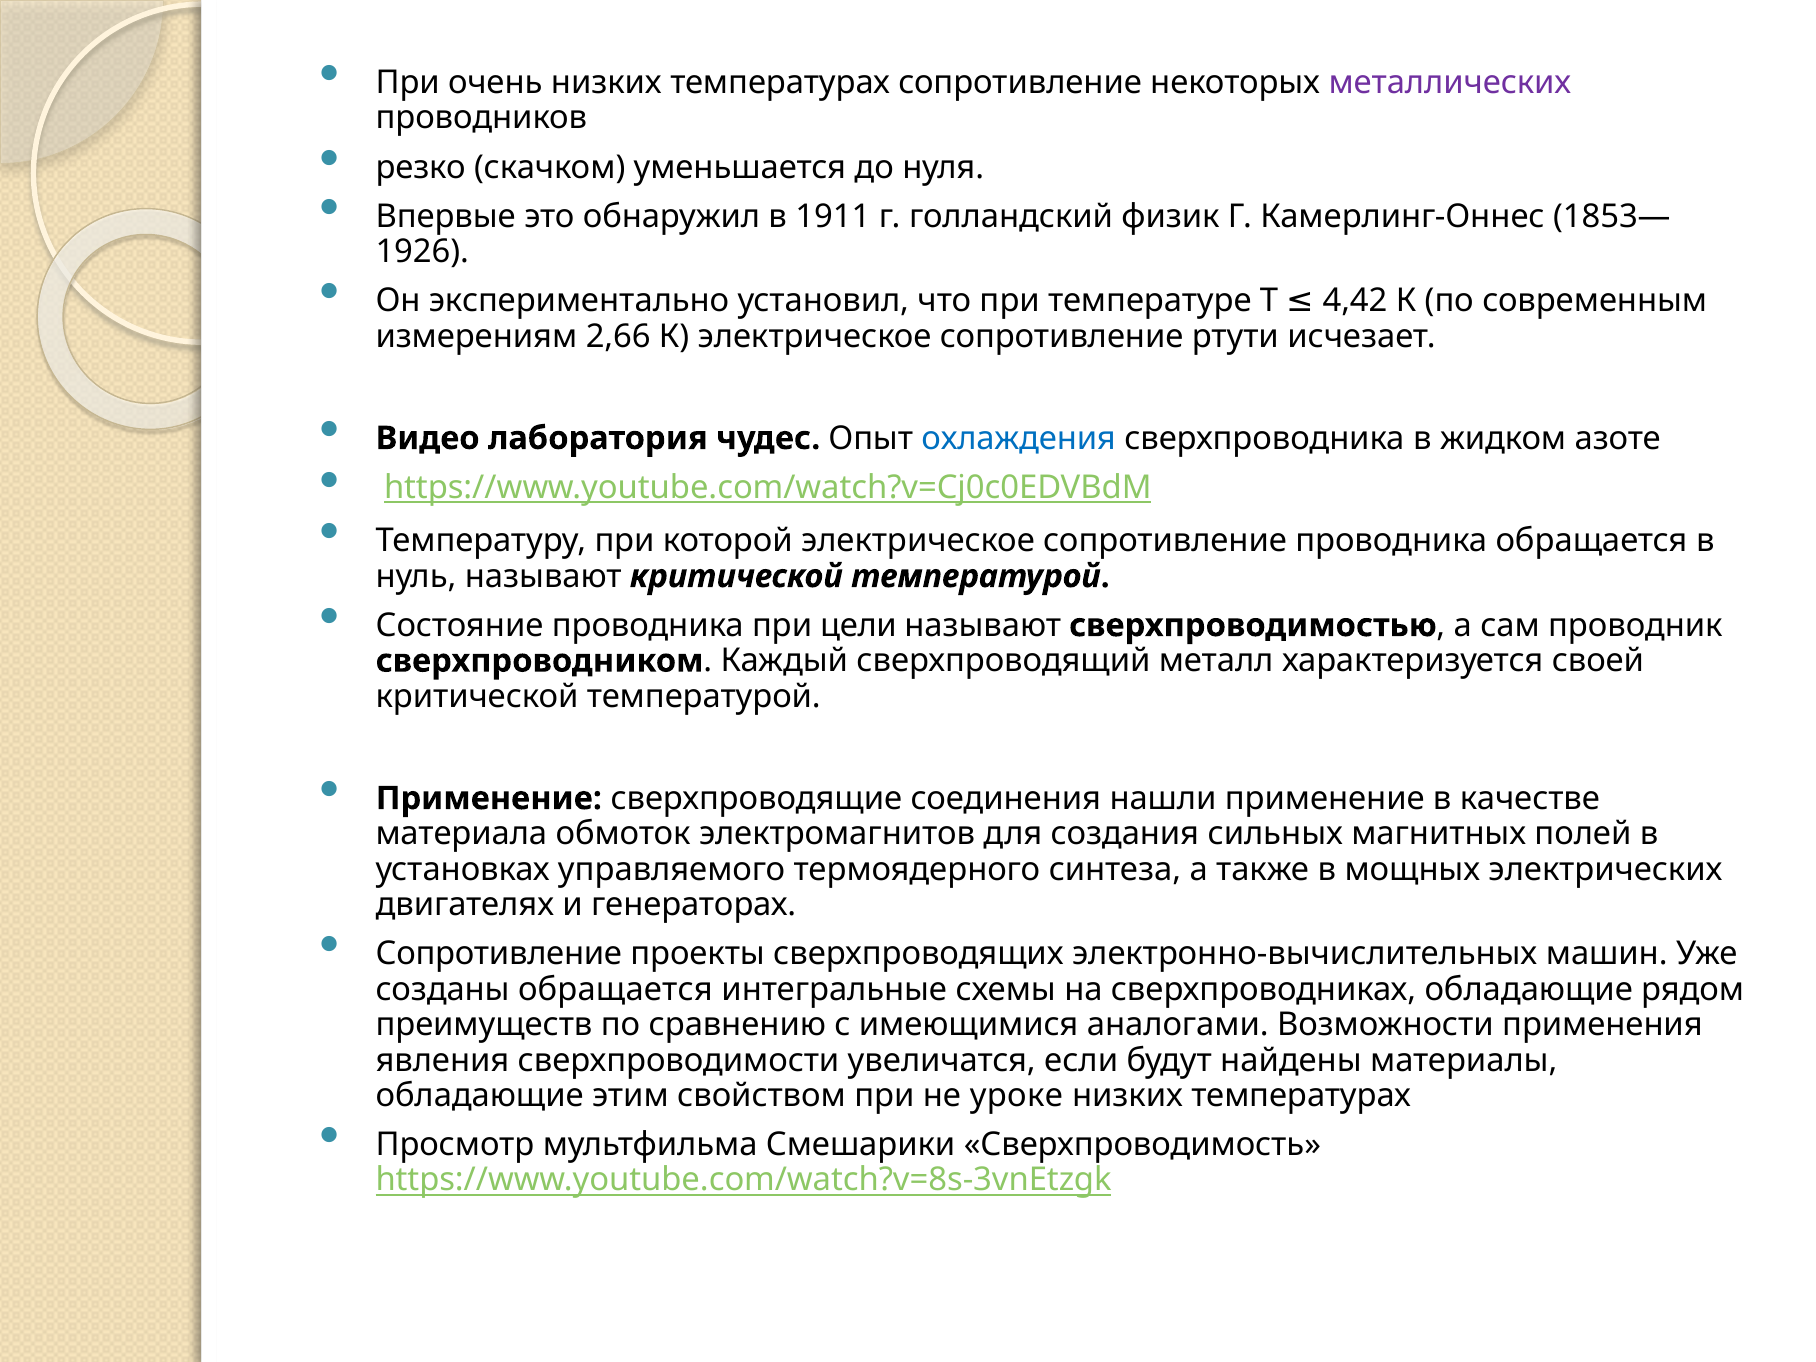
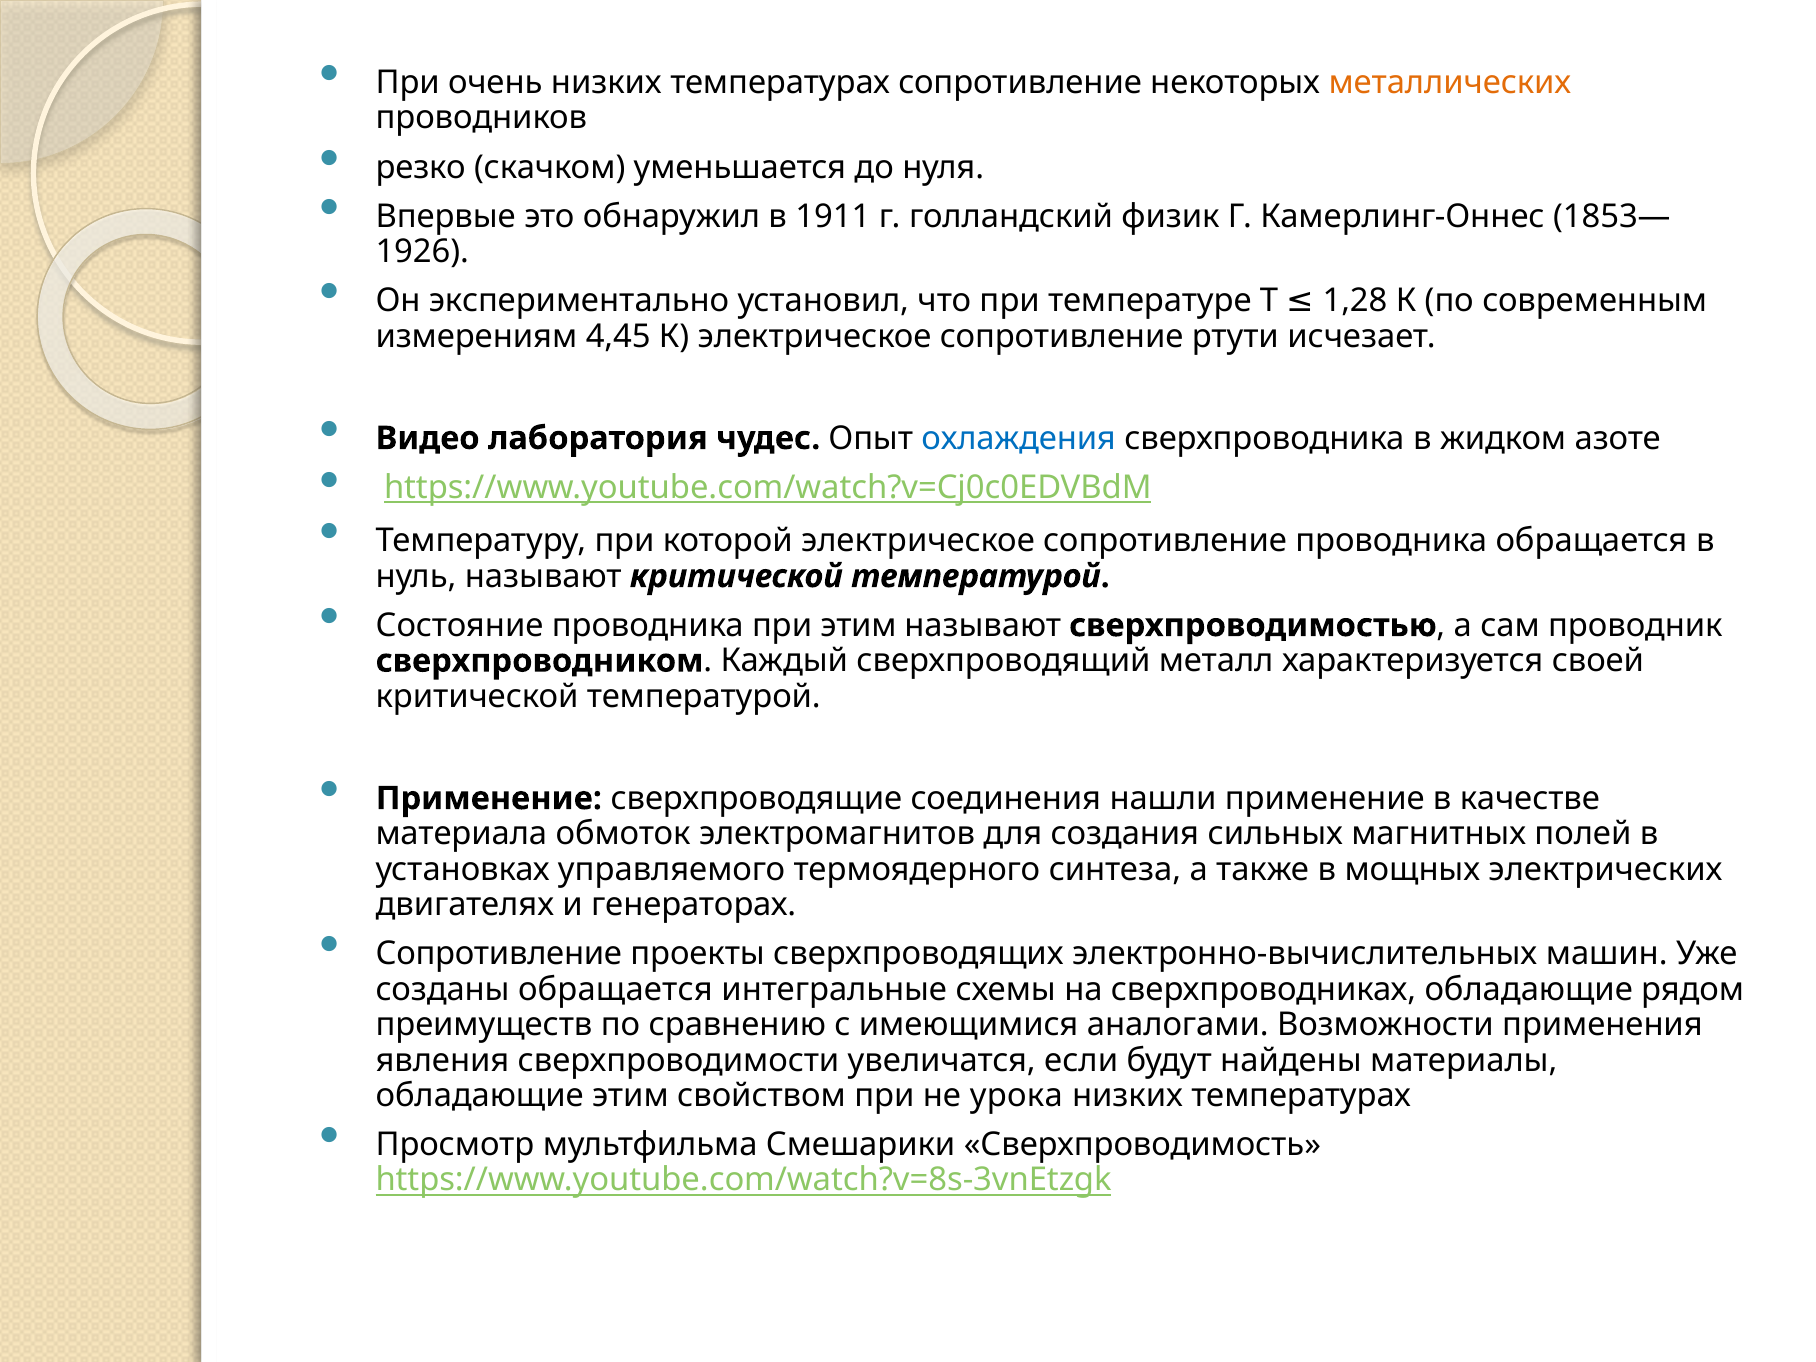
металлических colour: purple -> orange (1450, 83)
4,42: 4,42 -> 1,28 (1355, 301)
2,66: 2,66 -> 4,45 (618, 336)
при цели: цели -> этим (858, 625)
уроке: уроке -> урока (1016, 1096)
